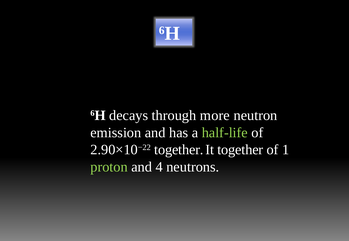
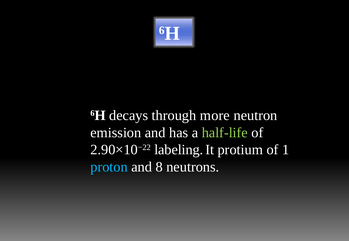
2.90×10−22 together: together -> labeling (179, 150)
It together: together -> protium (240, 150)
proton colour: light green -> light blue (109, 167)
4: 4 -> 8 (159, 167)
